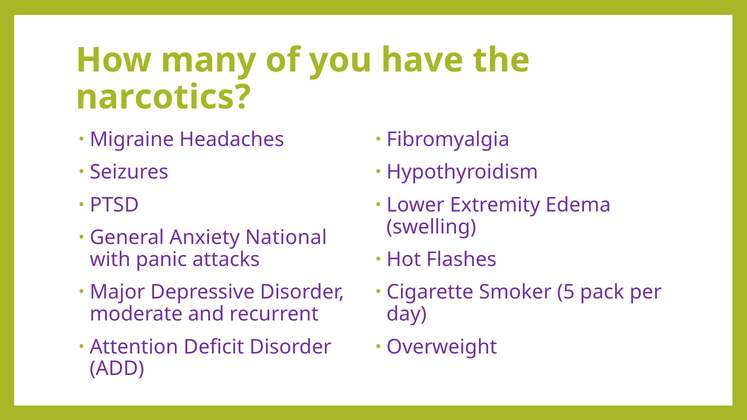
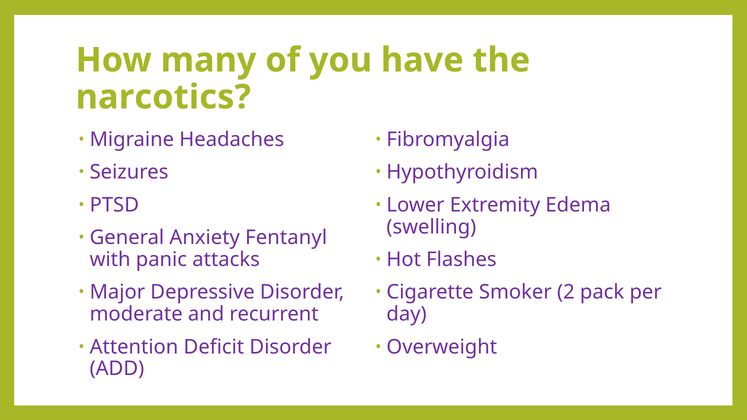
National: National -> Fentanyl (286, 238)
5: 5 -> 2 (566, 292)
